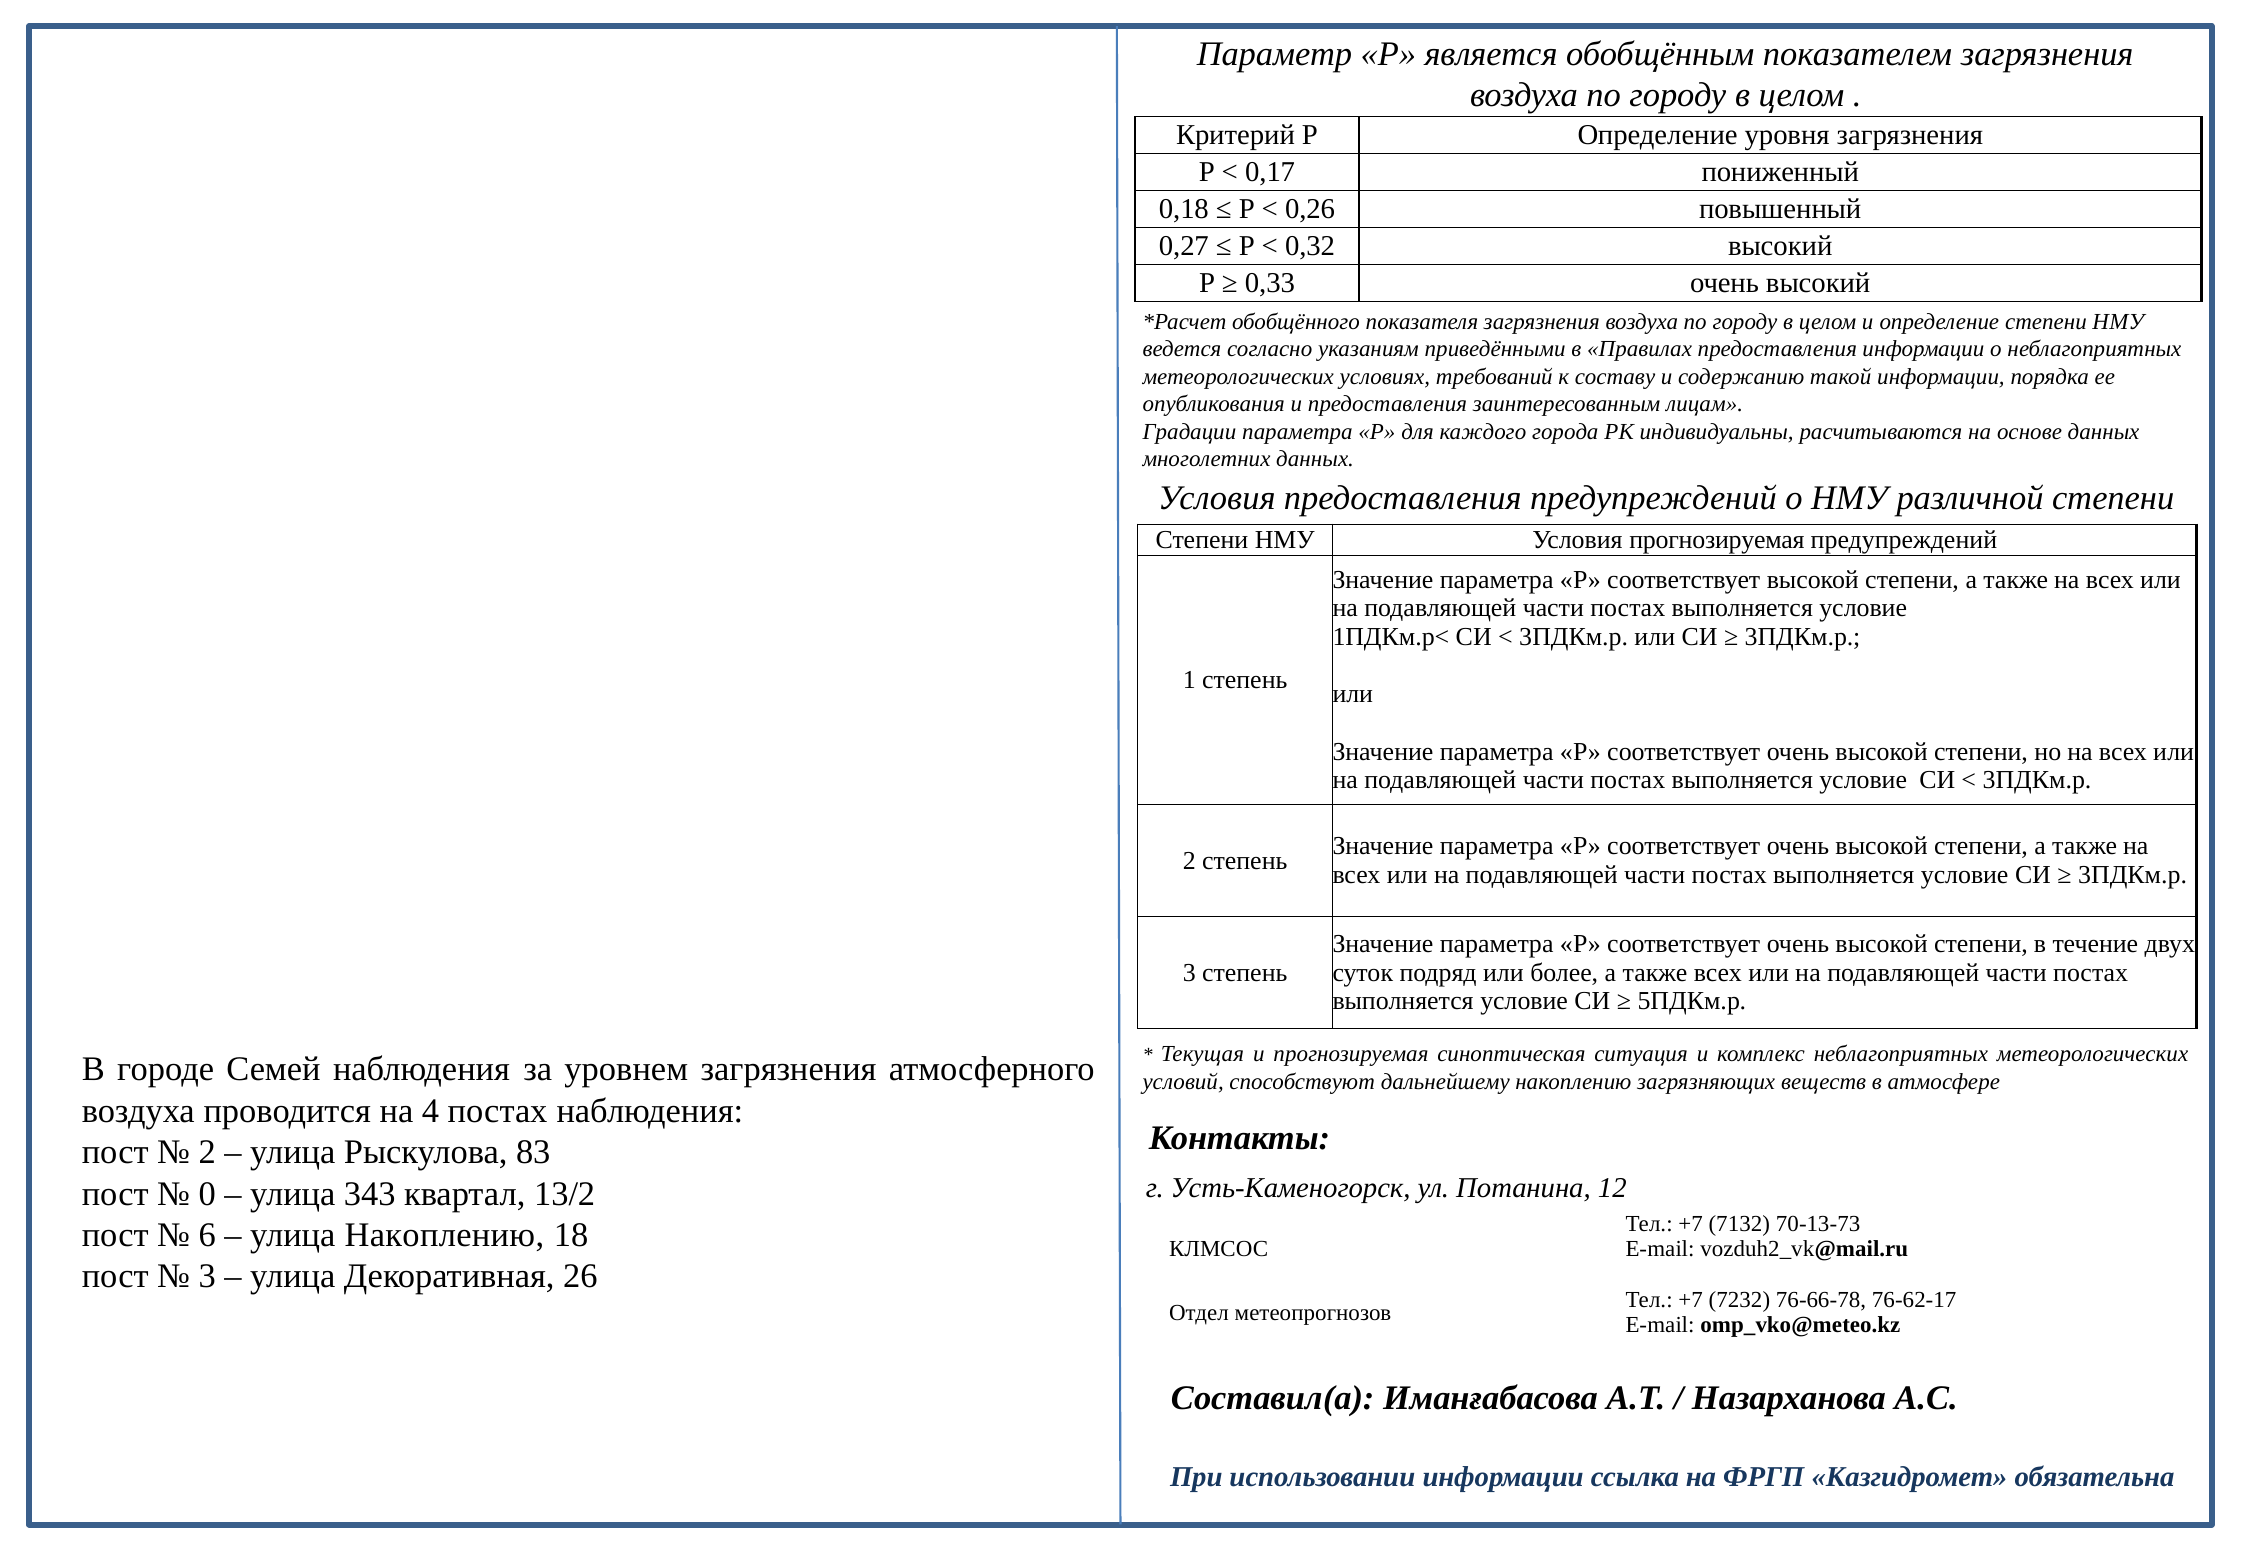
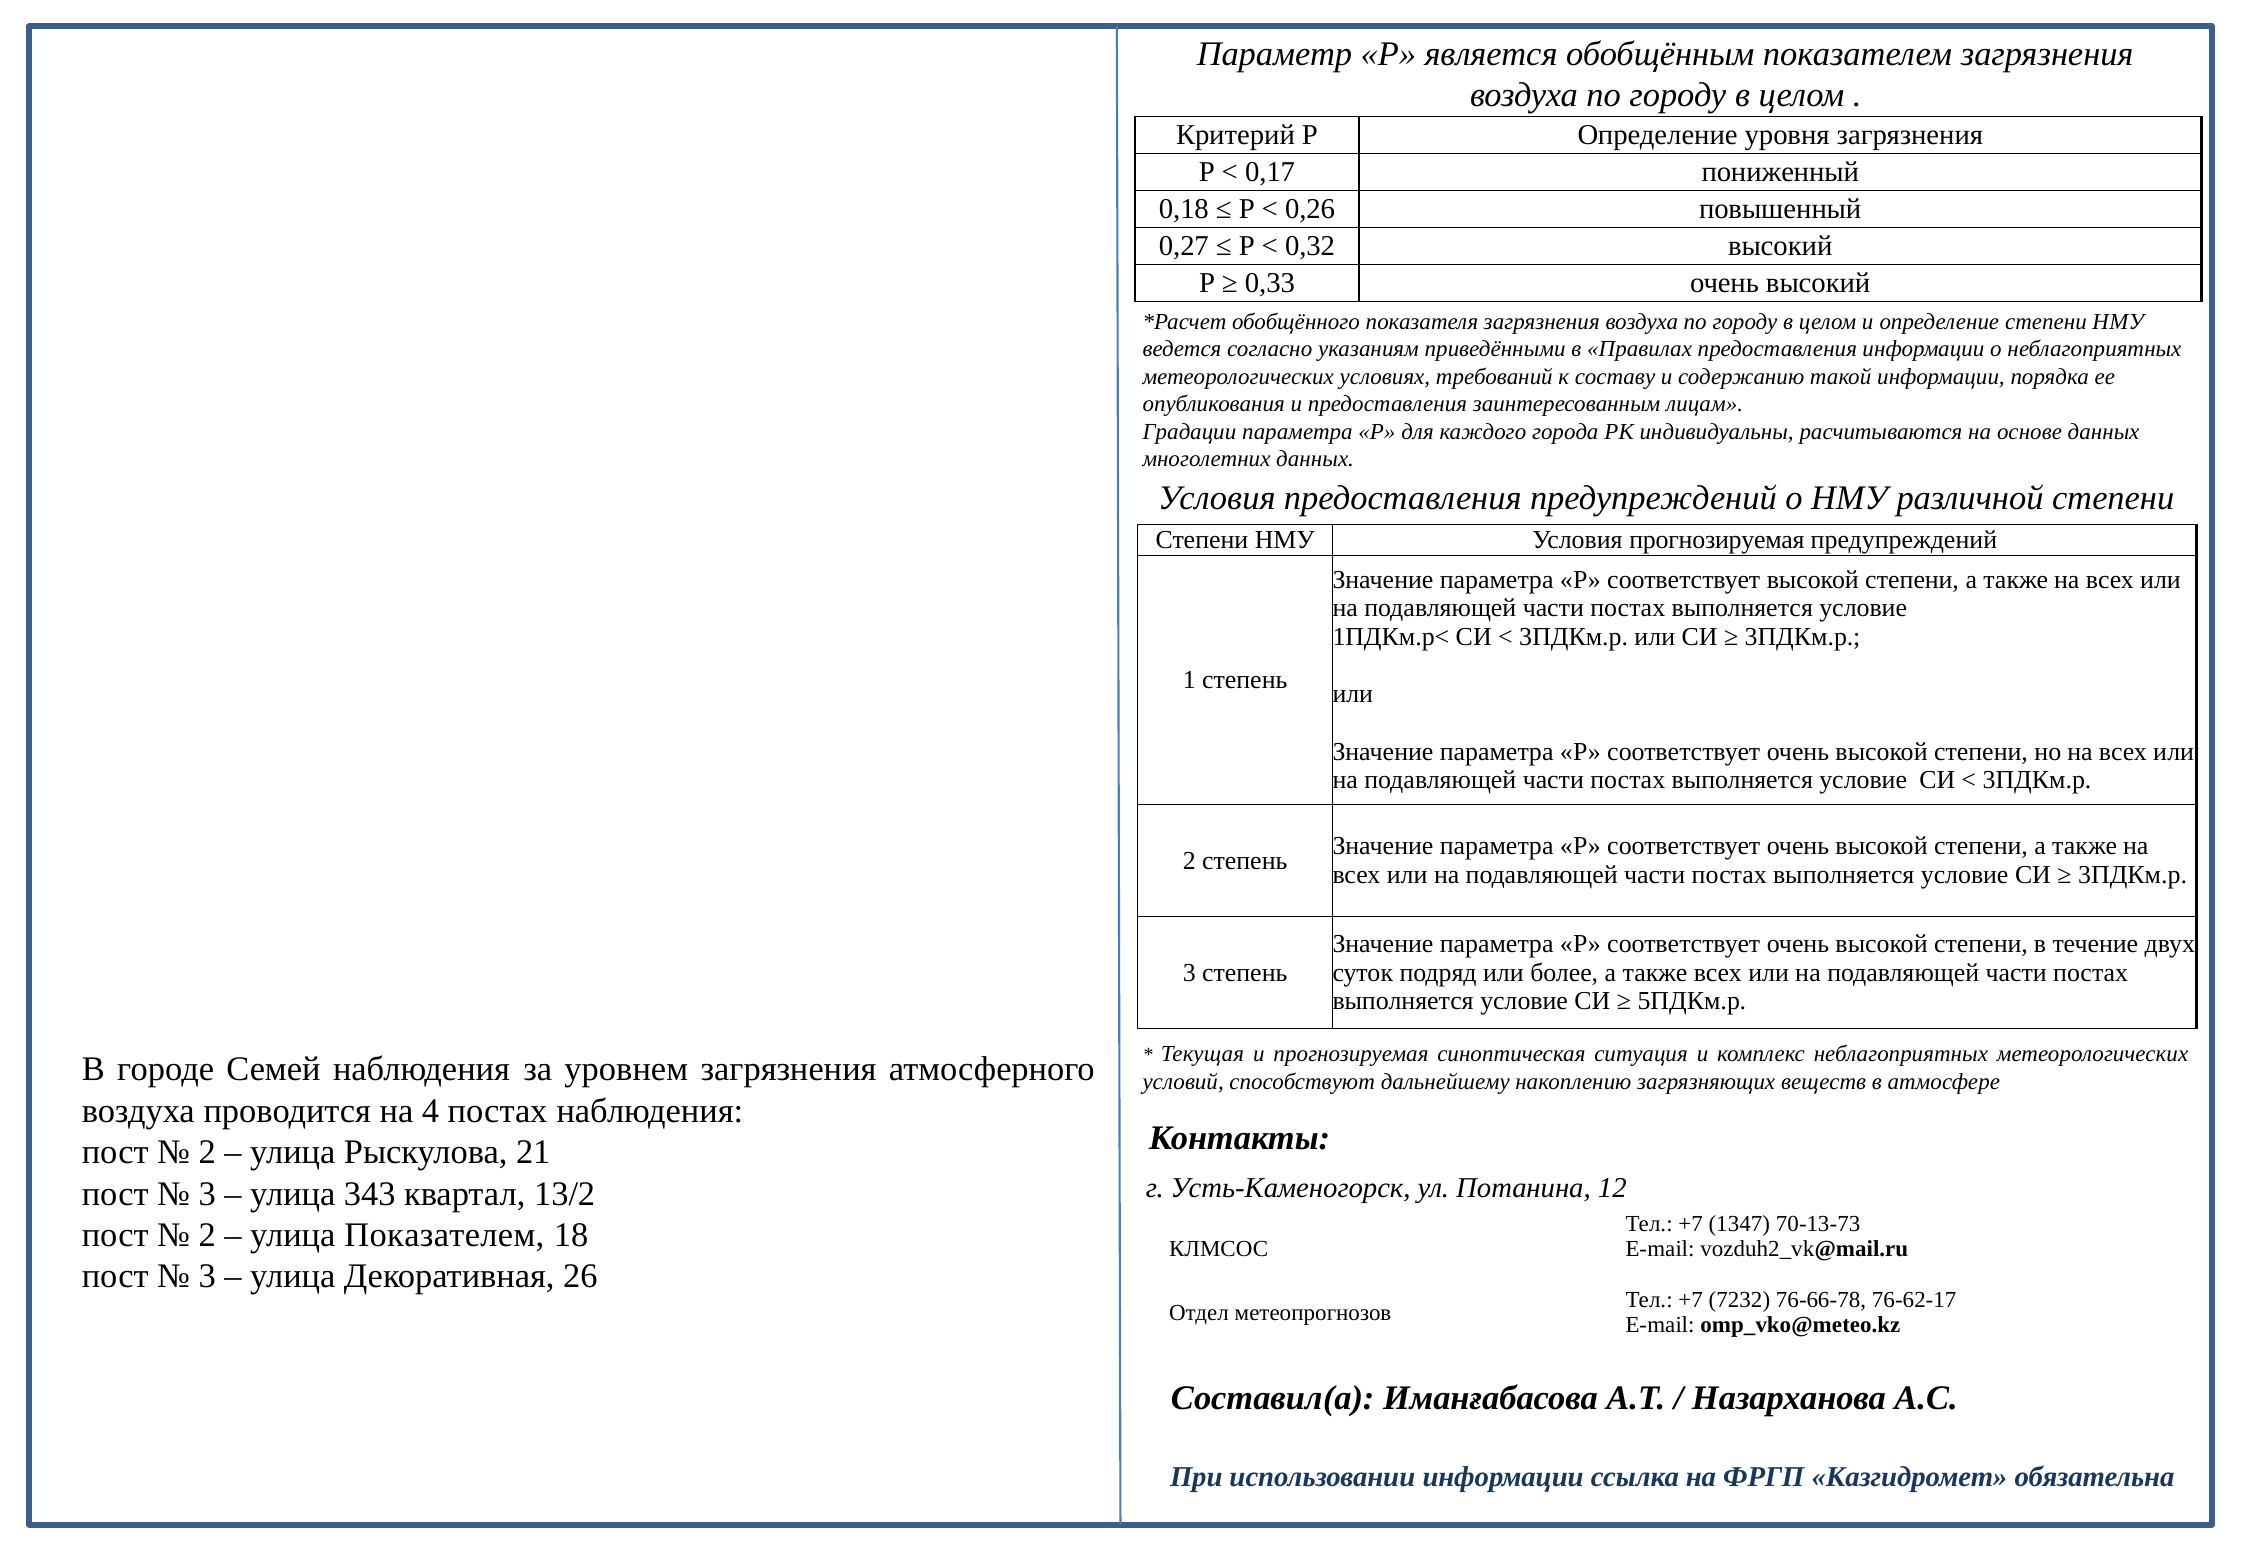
83: 83 -> 21 (533, 1153)
0: 0 -> 3 (207, 1194)
7132: 7132 -> 1347 (1739, 1224)
6: 6 -> 2 (207, 1235)
улица Накоплению: Накоплению -> Показателем (444, 1235)
